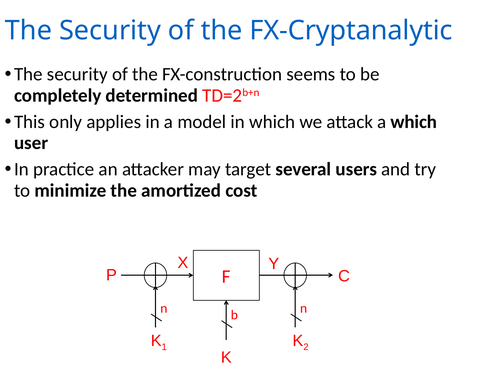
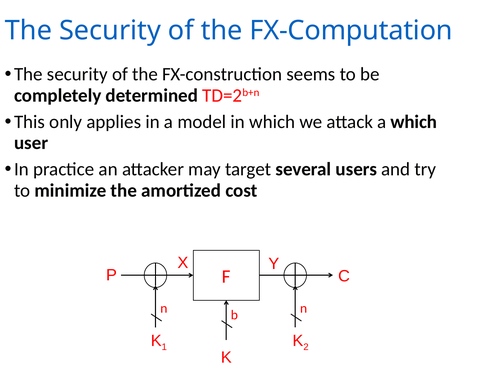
FX-Cryptanalytic: FX-Cryptanalytic -> FX-Computation (351, 30)
